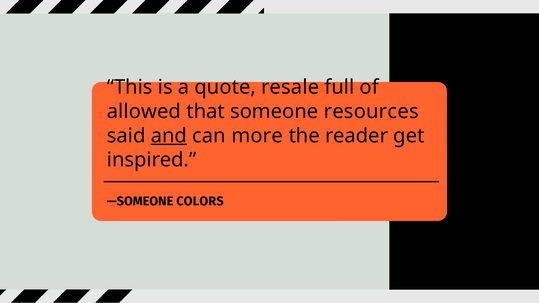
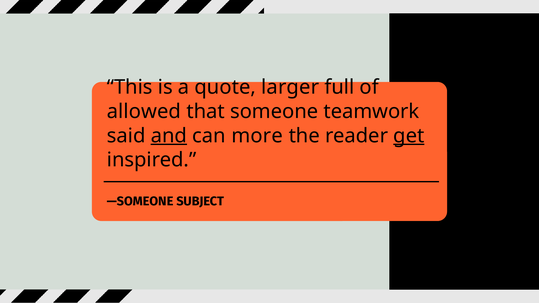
resale: resale -> larger (290, 87)
resources: resources -> teamwork (371, 111)
get underline: none -> present (409, 136)
COLORS: COLORS -> SUBJECT (200, 201)
